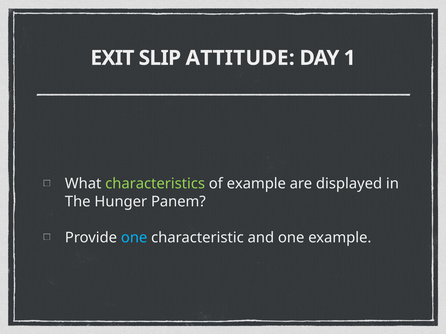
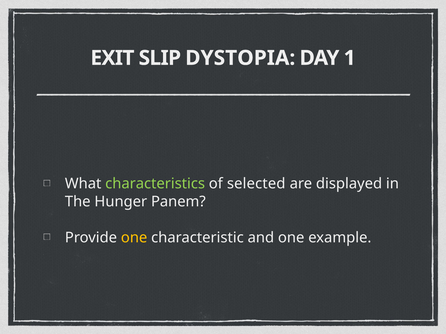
ATTITUDE: ATTITUDE -> DYSTOPIA (240, 58)
of example: example -> selected (256, 184)
one colour: light blue -> yellow (134, 238)
